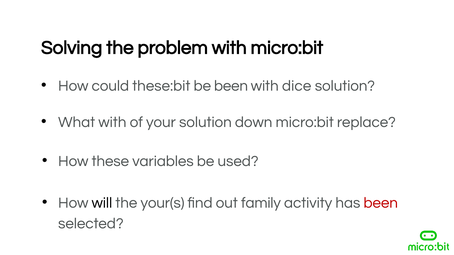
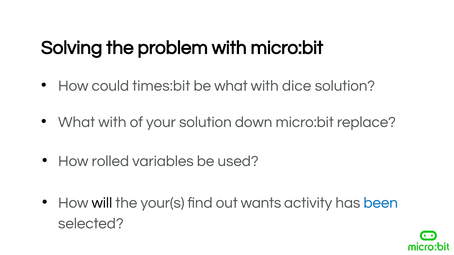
these:bit: these:bit -> times:bit (161, 86)
be been: been -> what (231, 86)
these: these -> rolled (110, 161)
family: family -> wants (261, 203)
been colour: red -> blue (381, 203)
